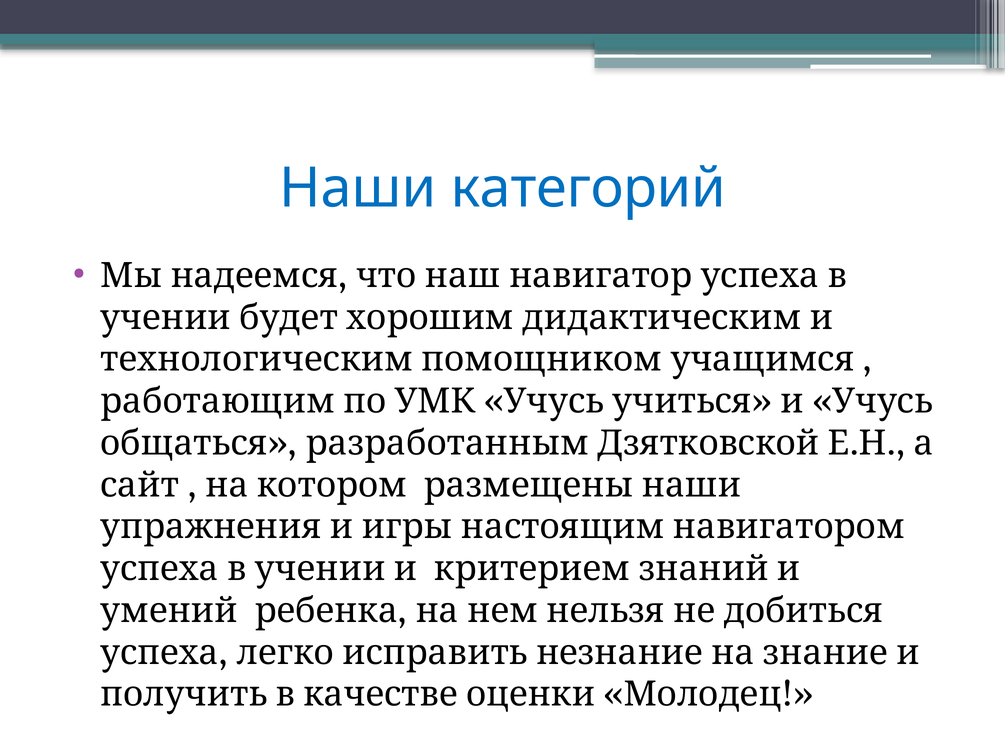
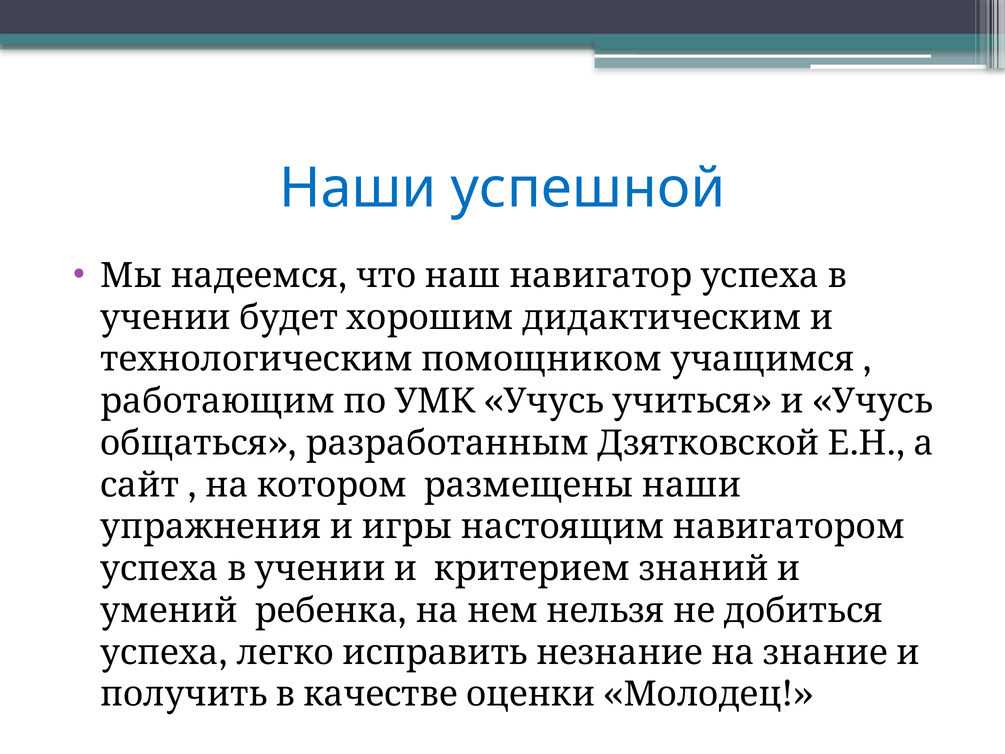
категорий: категорий -> успешной (588, 188)
